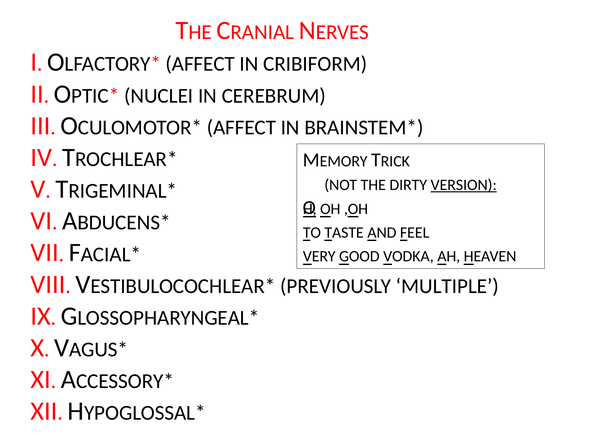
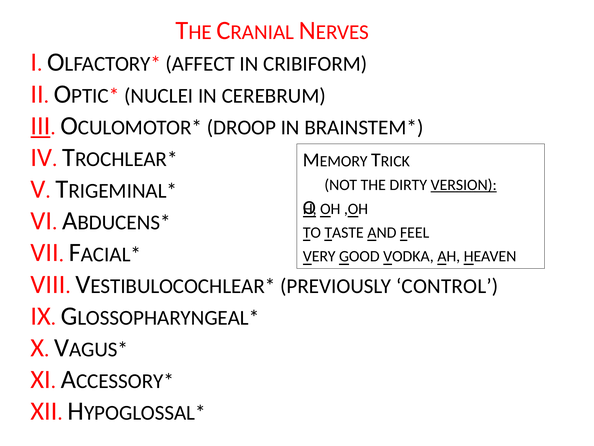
III underline: none -> present (41, 126)
AFFECT: AFFECT -> DROOP (241, 127)
MULTIPLE: MULTIPLE -> CONTROL (447, 286)
